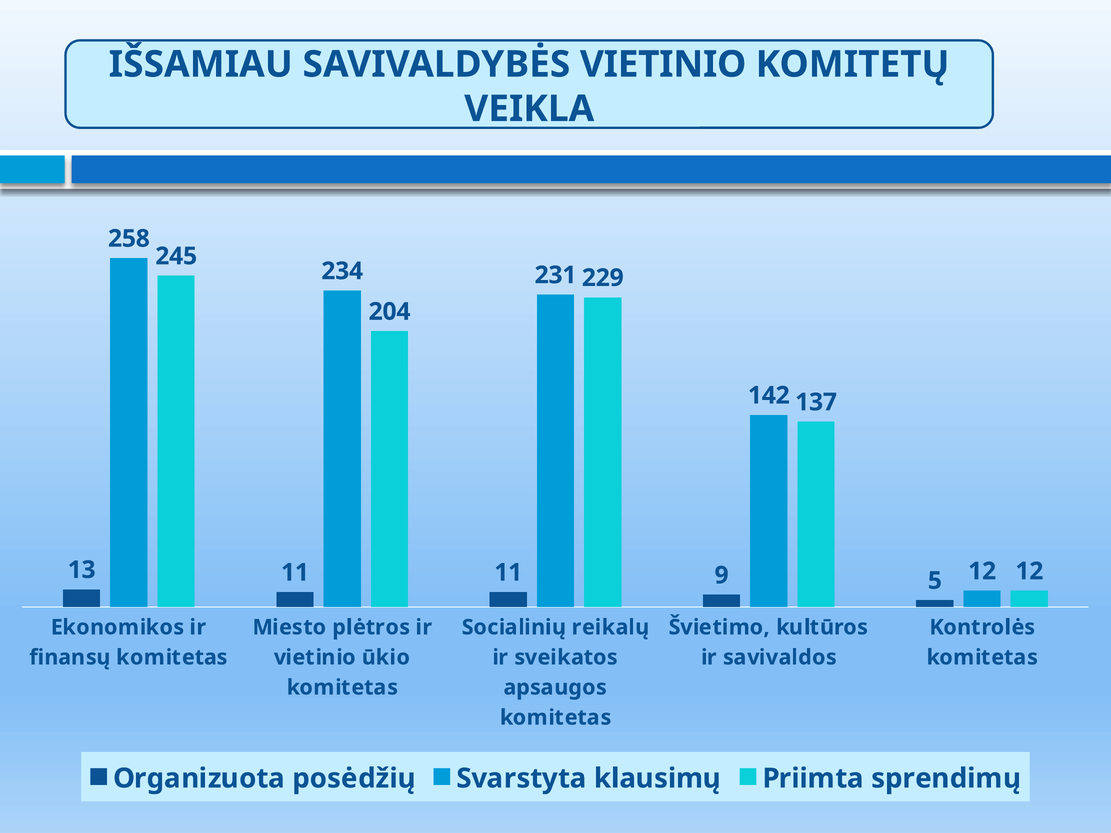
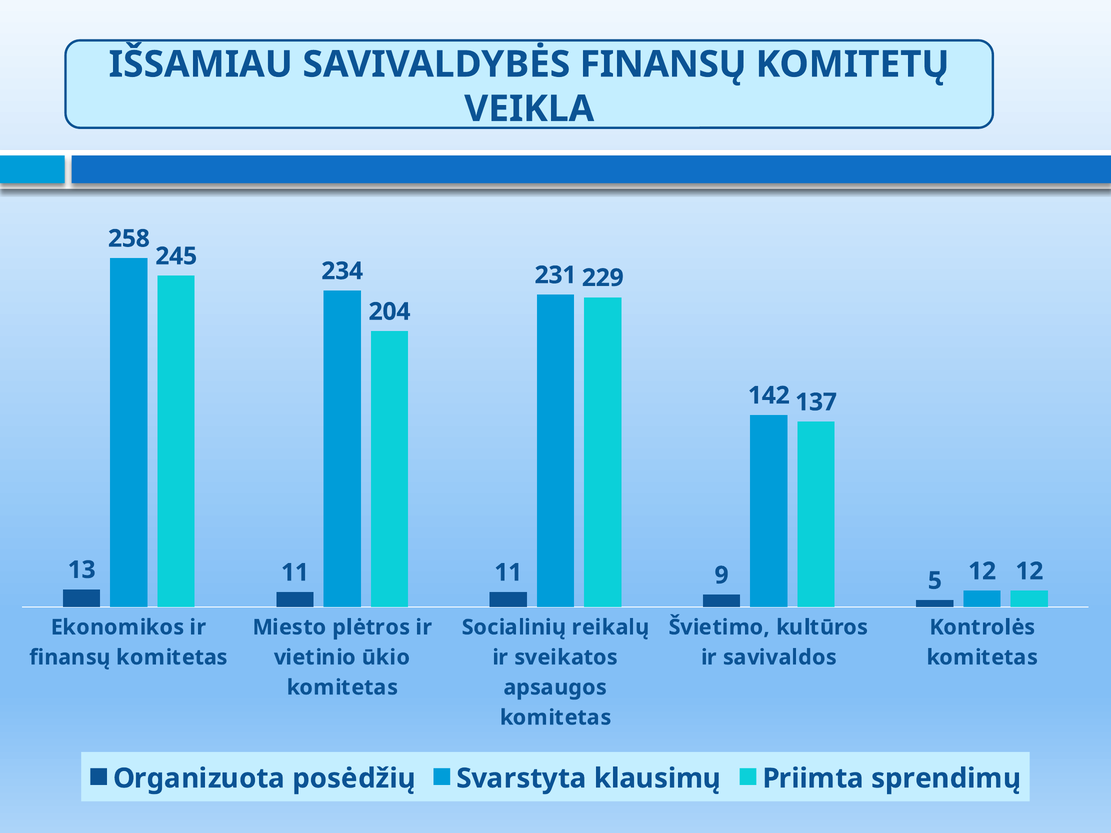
SAVIVALDYBĖS VIETINIO: VIETINIO -> FINANSŲ (663, 64)
